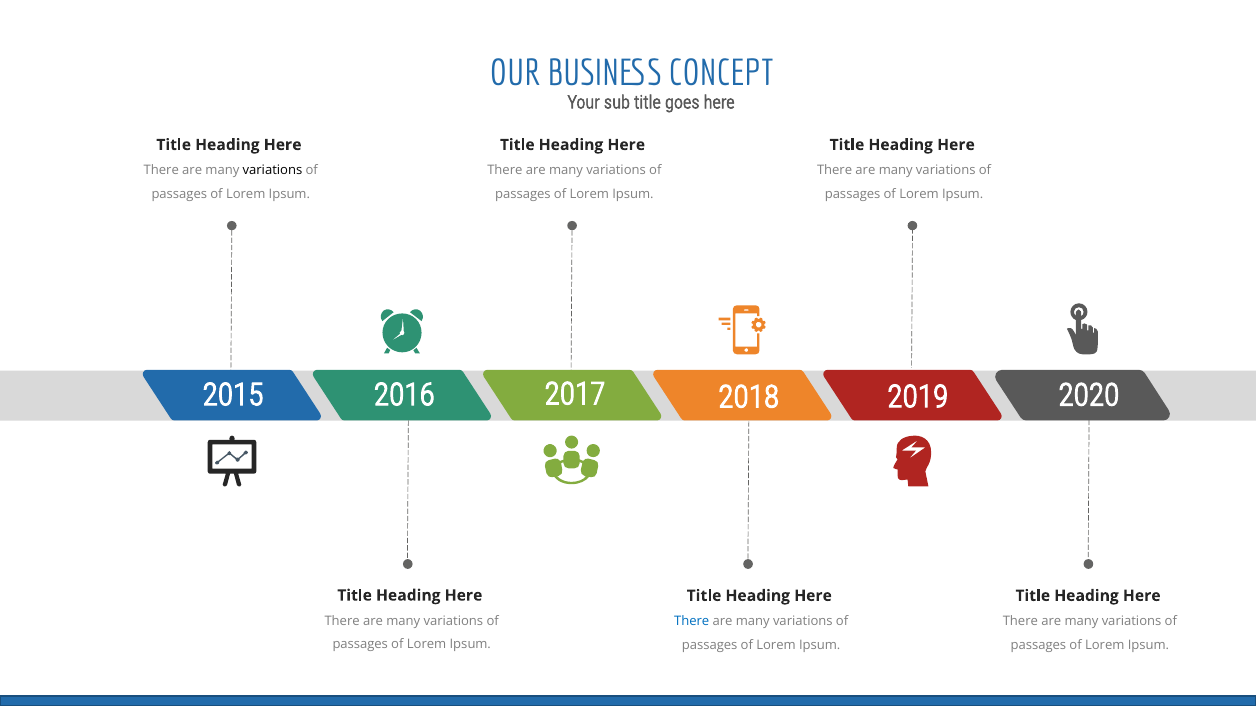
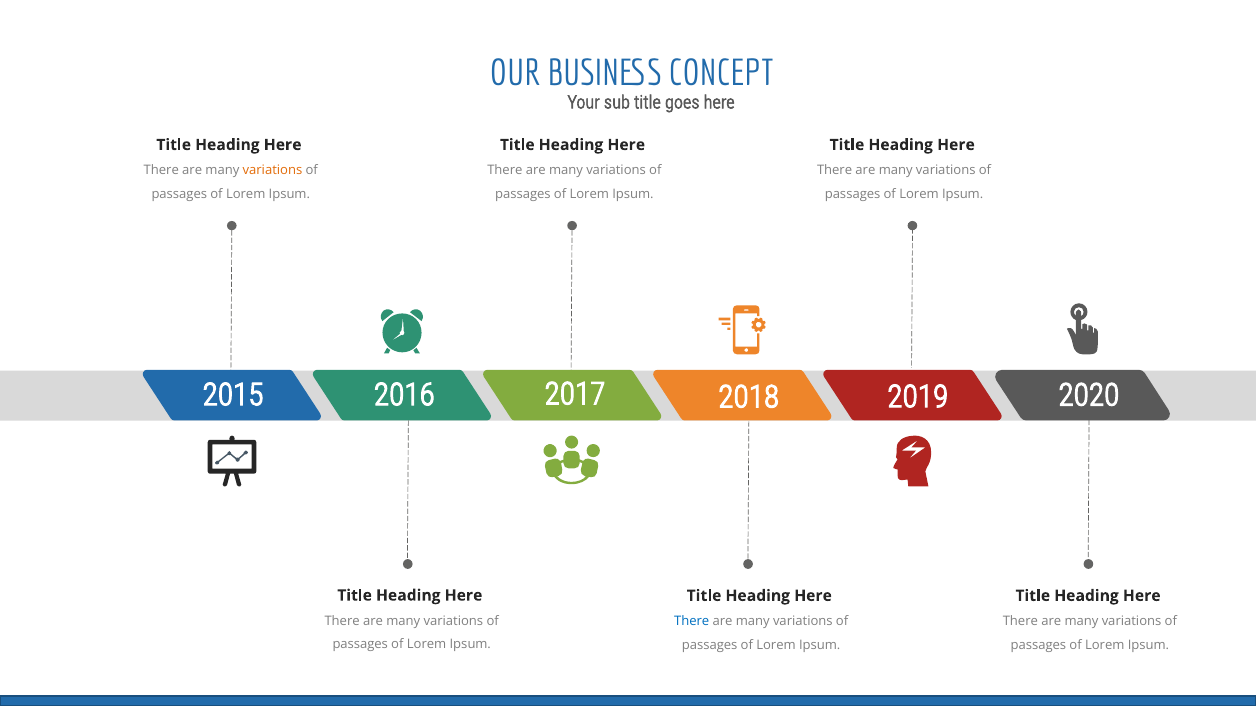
variations colour: black -> orange (272, 171)
